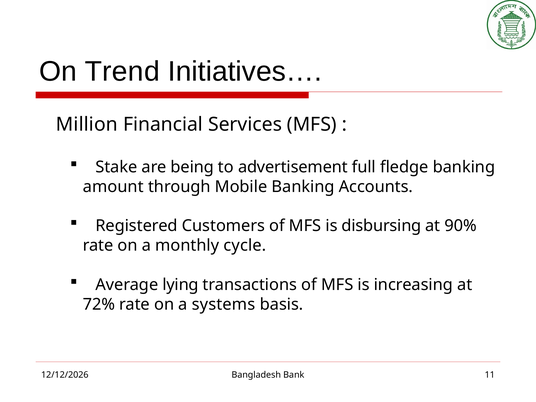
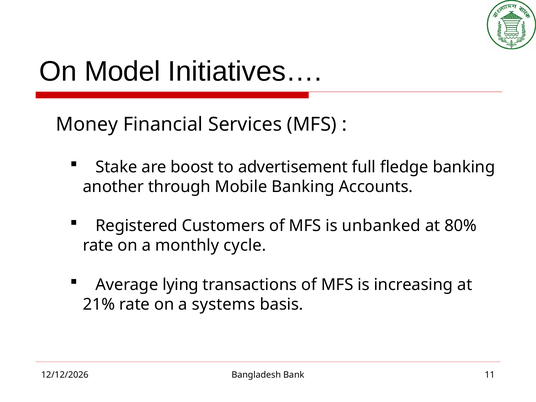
Trend: Trend -> Model (123, 71)
Million: Million -> Money (87, 124)
being: being -> boost (192, 167)
amount: amount -> another (113, 187)
disbursing: disbursing -> unbanked (381, 226)
90%: 90% -> 80% (461, 226)
72%: 72% -> 21% (99, 305)
